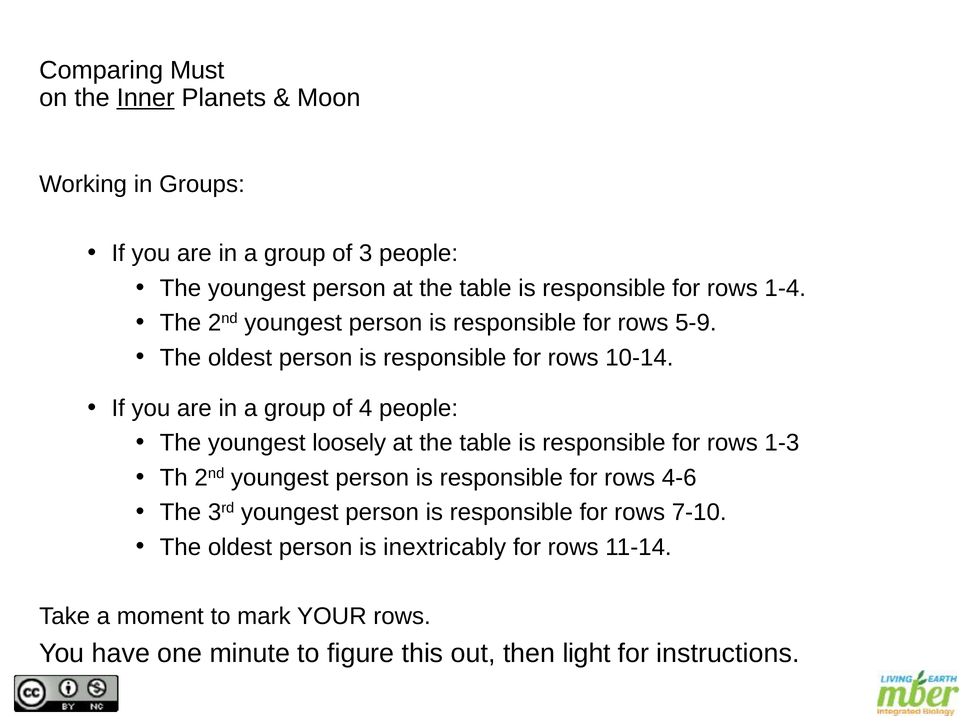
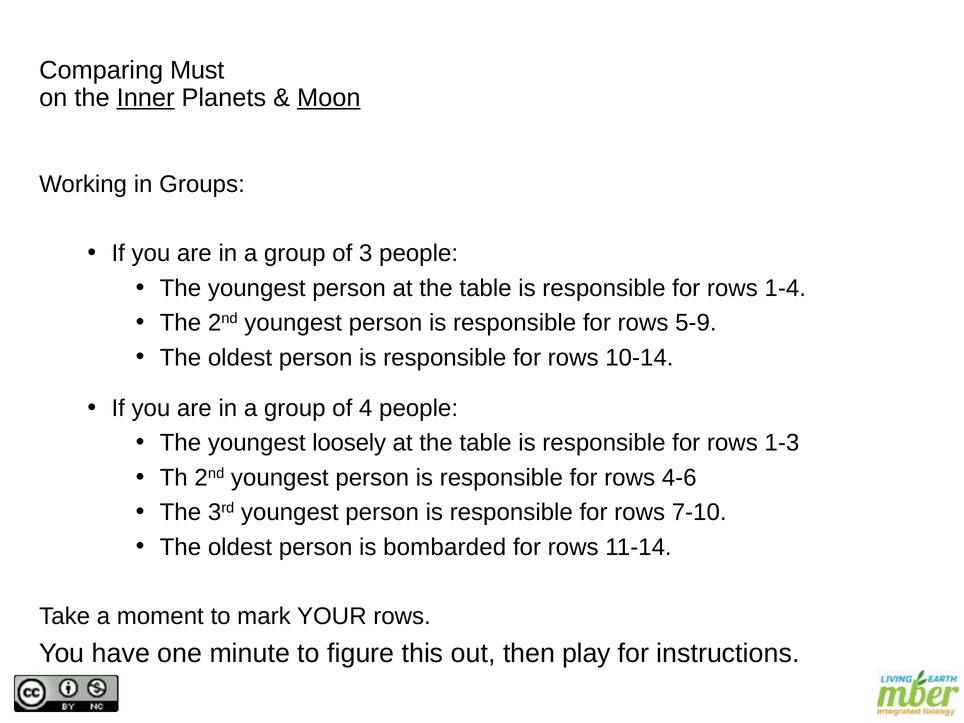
Moon underline: none -> present (329, 98)
inextricably: inextricably -> bombarded (445, 547)
light: light -> play (587, 654)
